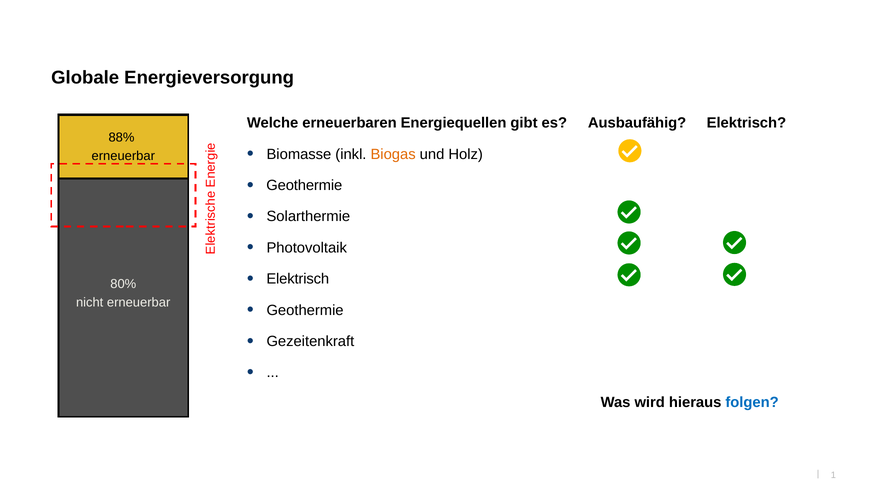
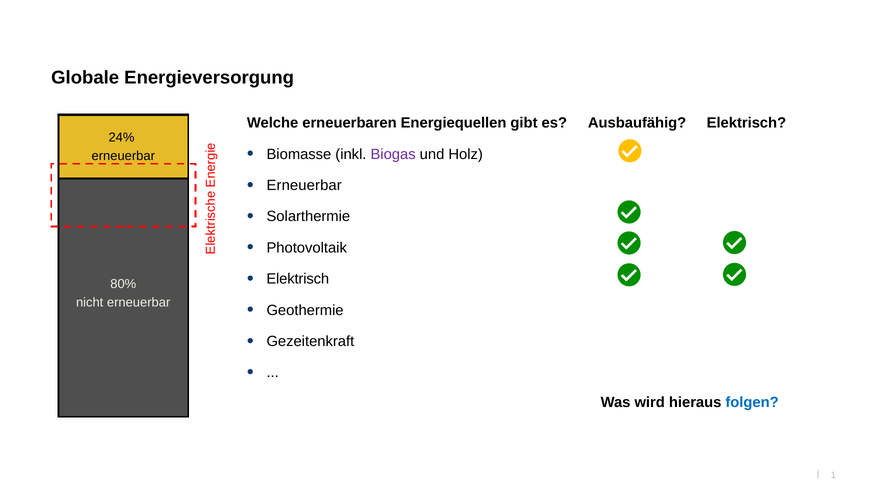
88%: 88% -> 24% (121, 137)
Biogas colour: orange -> purple (393, 154)
Geothermie: Geothermie -> Erneuerbar (304, 186)
